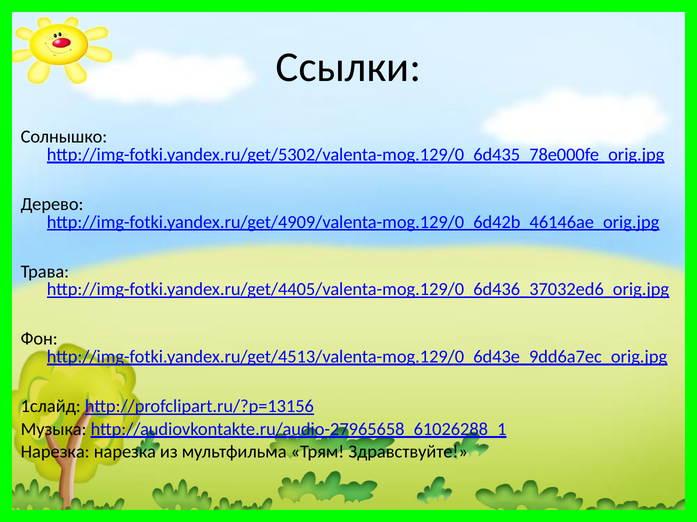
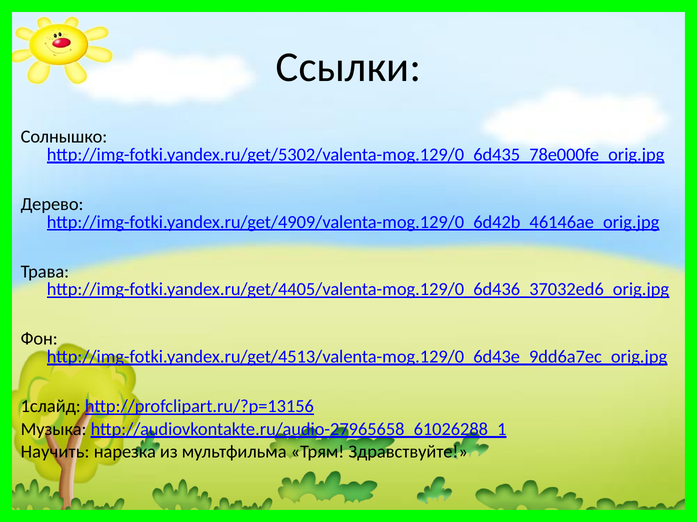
Нарезка: Нарезка -> Научить (55, 452)
